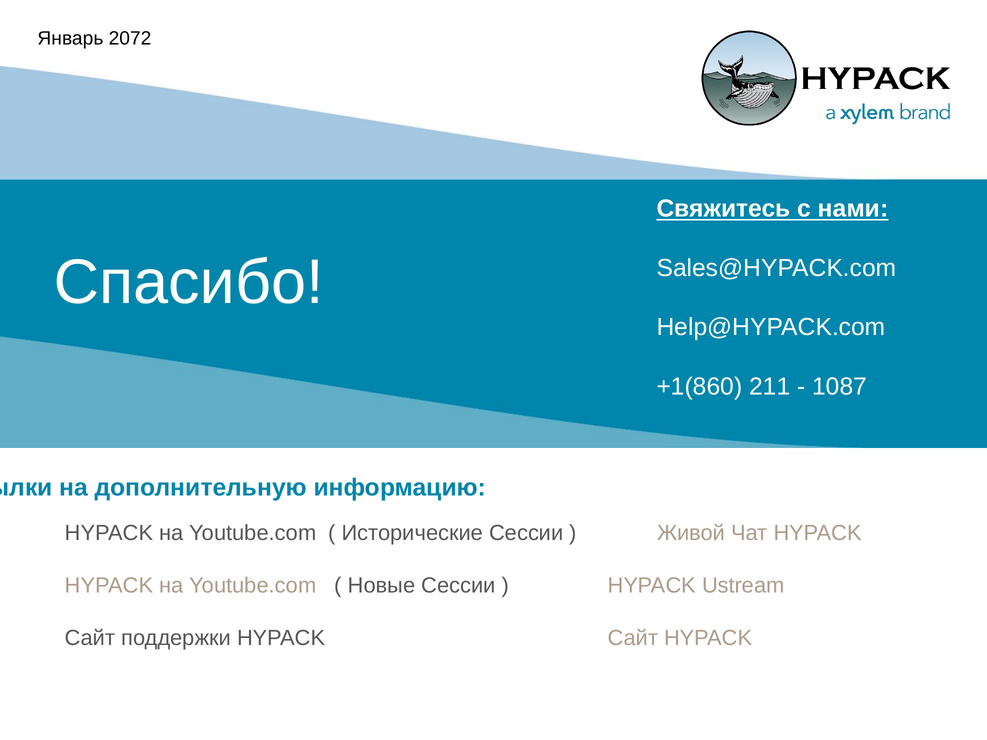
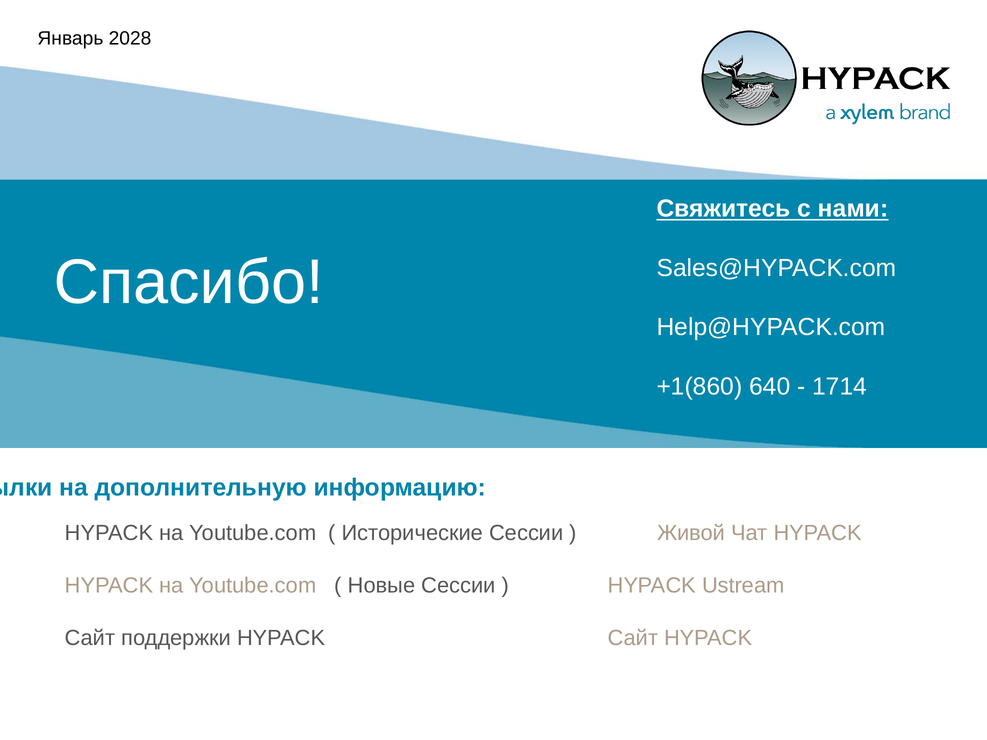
2072: 2072 -> 2028 (130, 38)
211: 211 -> 640 (770, 387)
1087: 1087 -> 1714 (840, 387)
